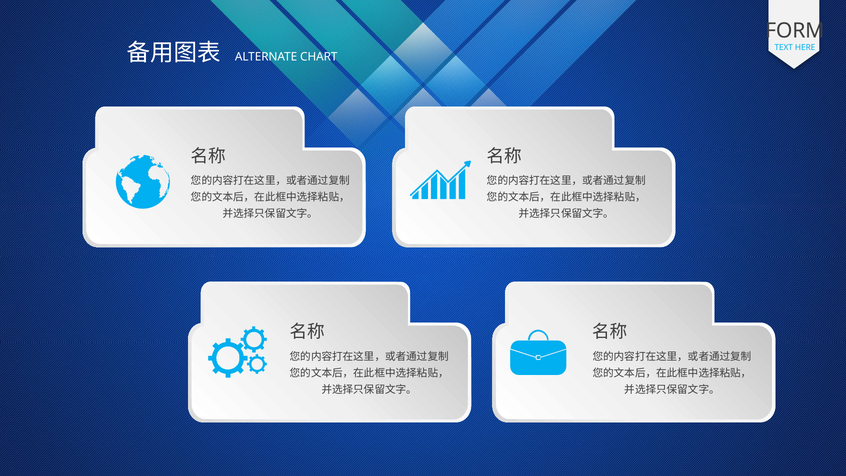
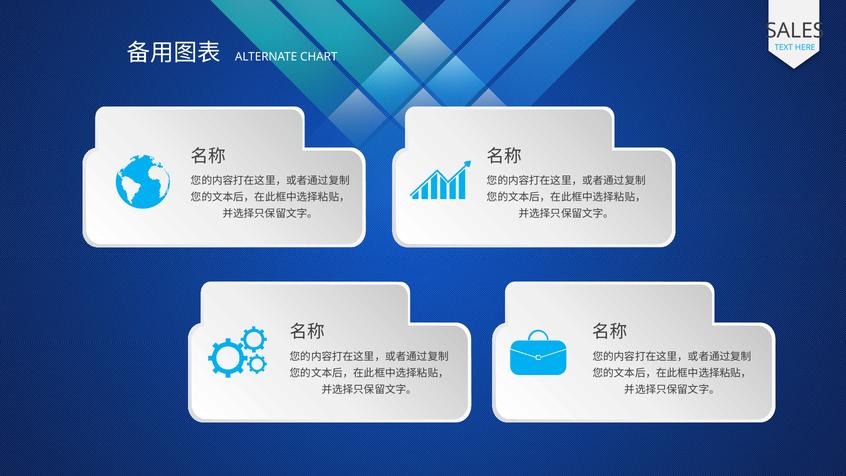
FORM: FORM -> SALES (795, 31)
